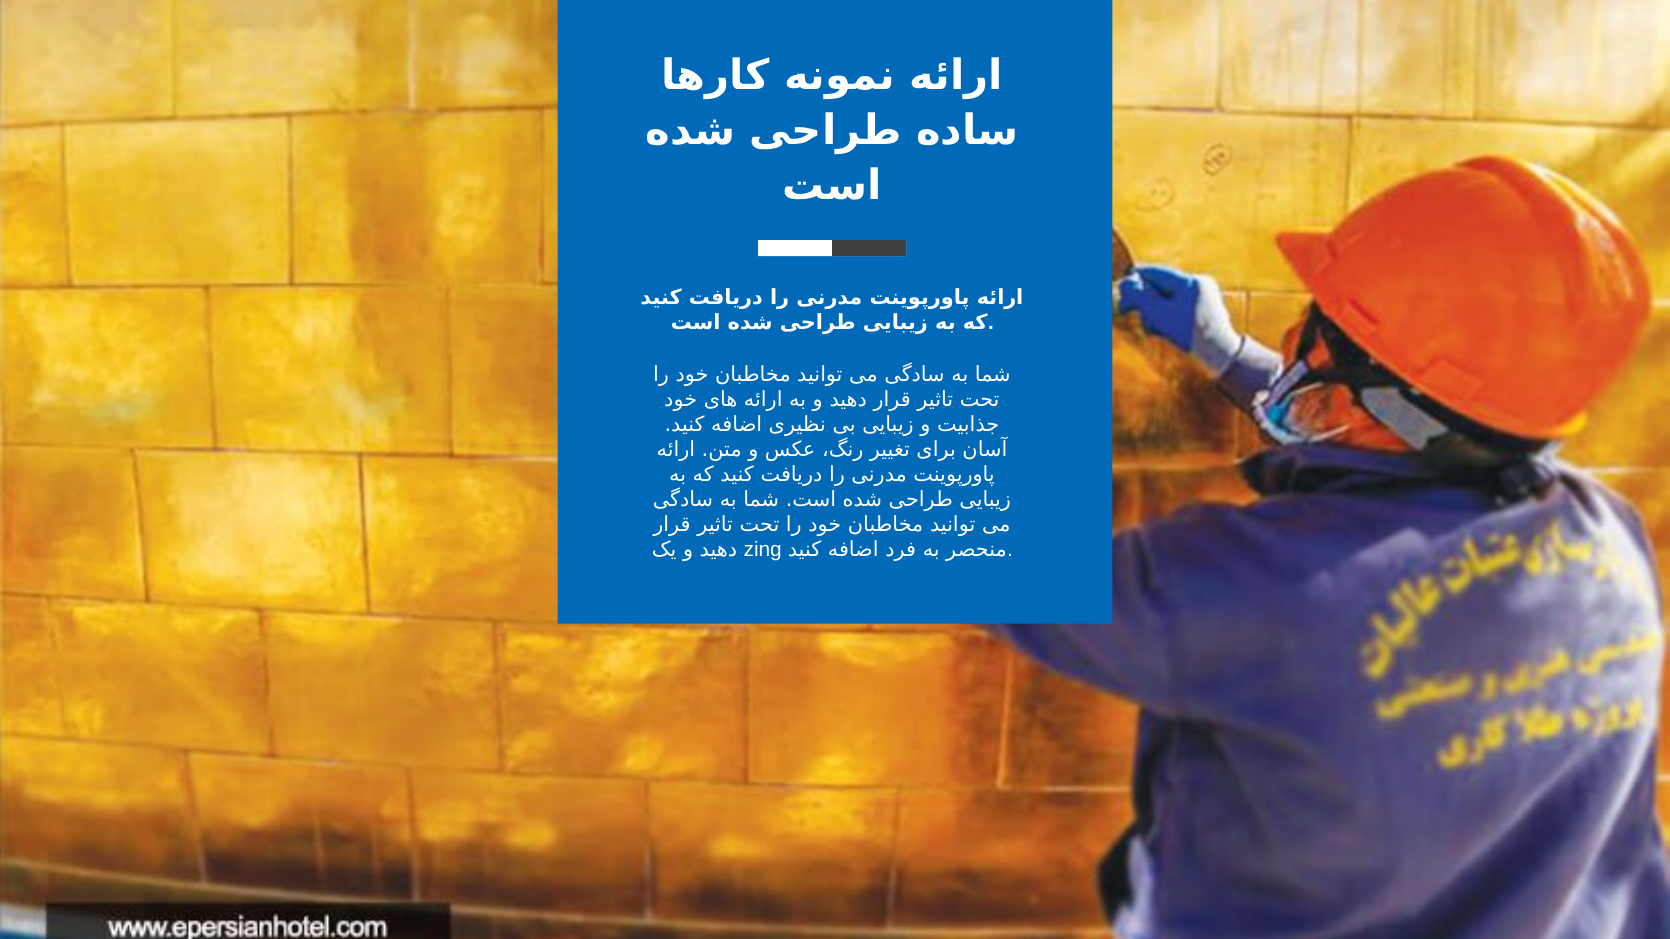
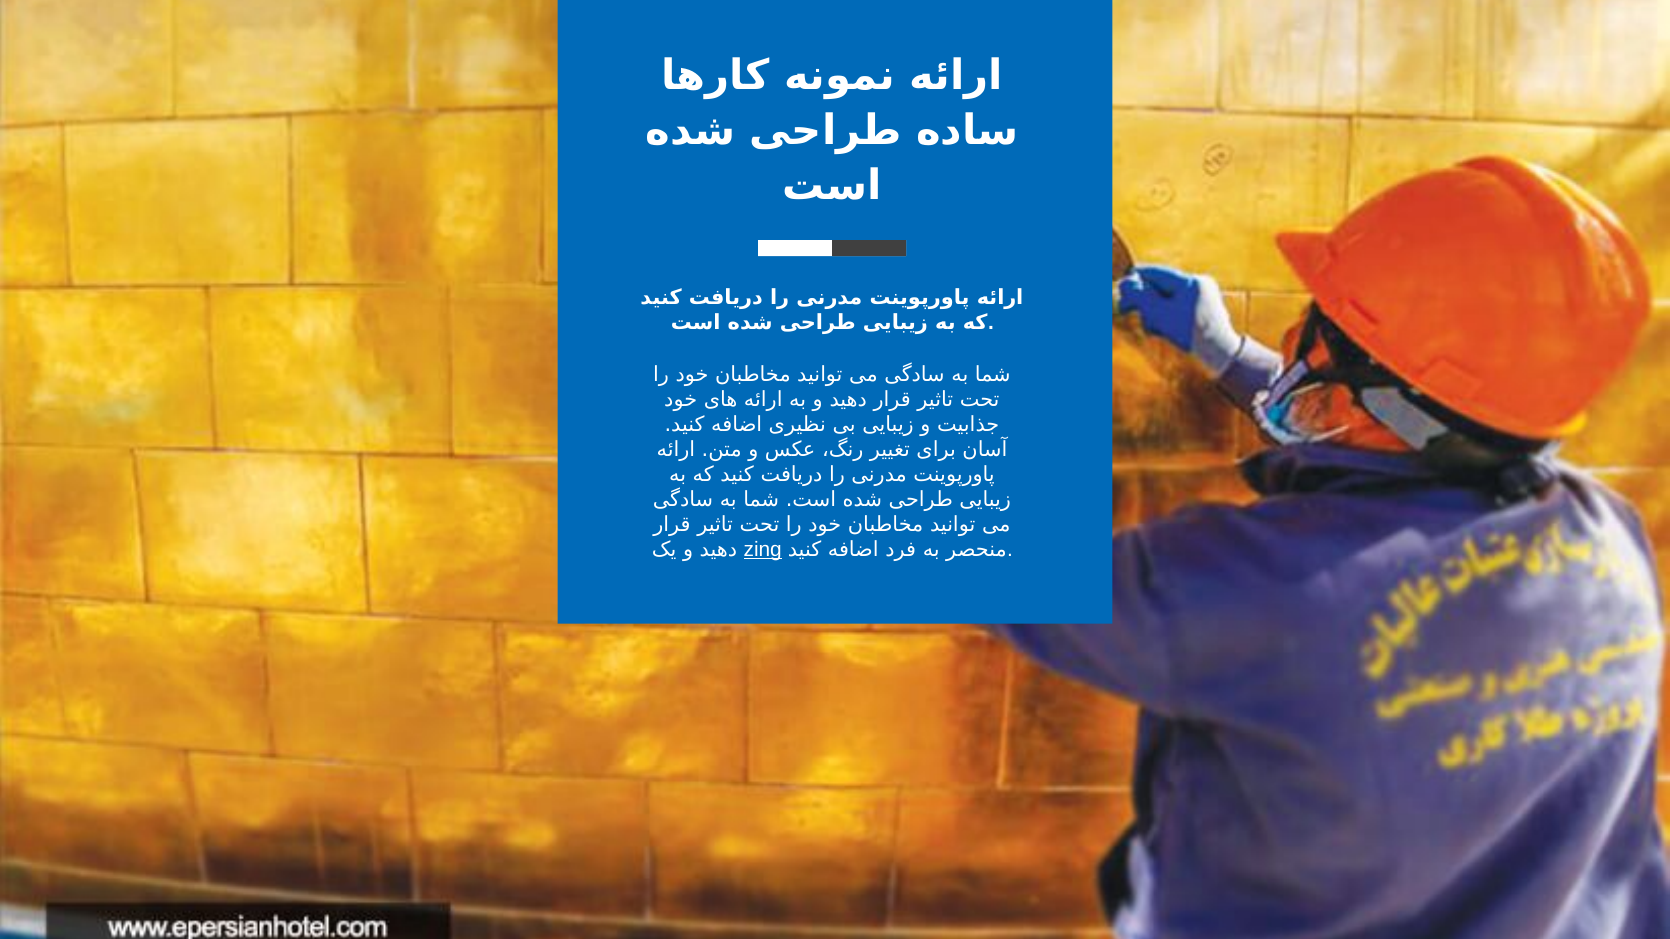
zing underline: none -> present (763, 550)
